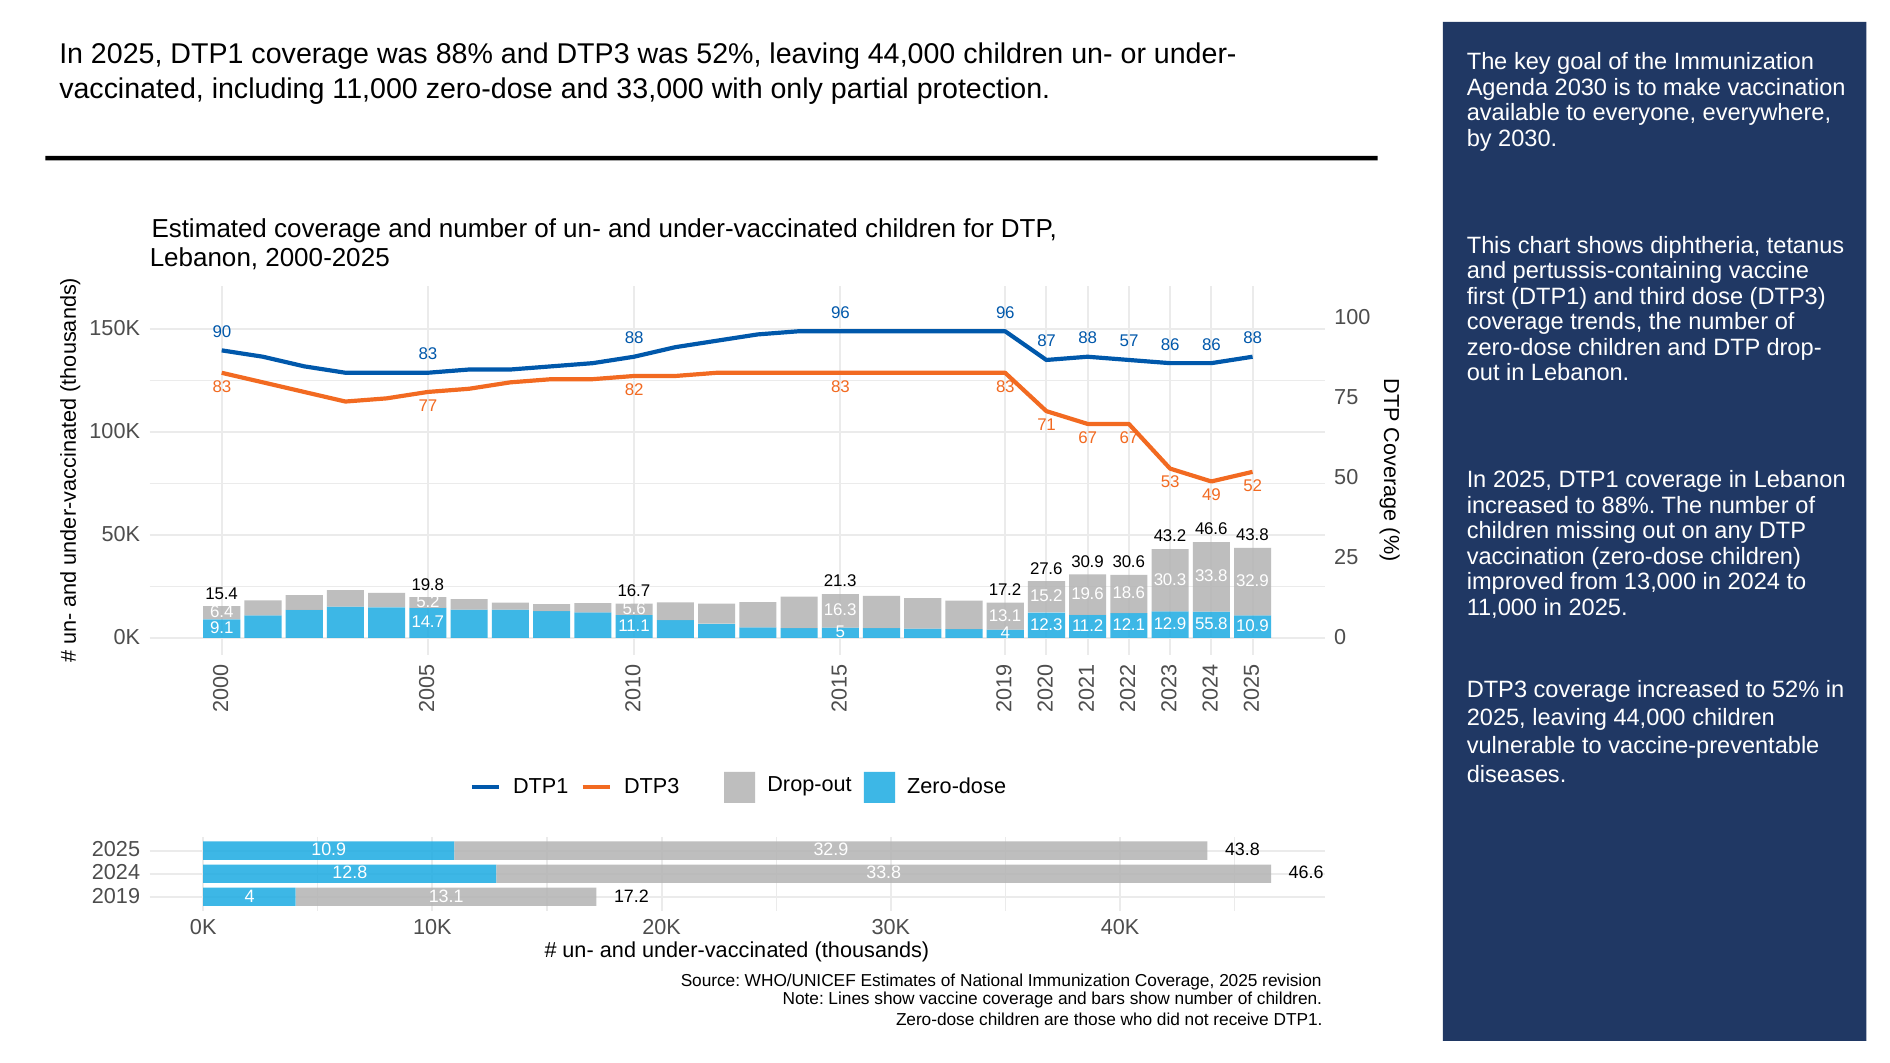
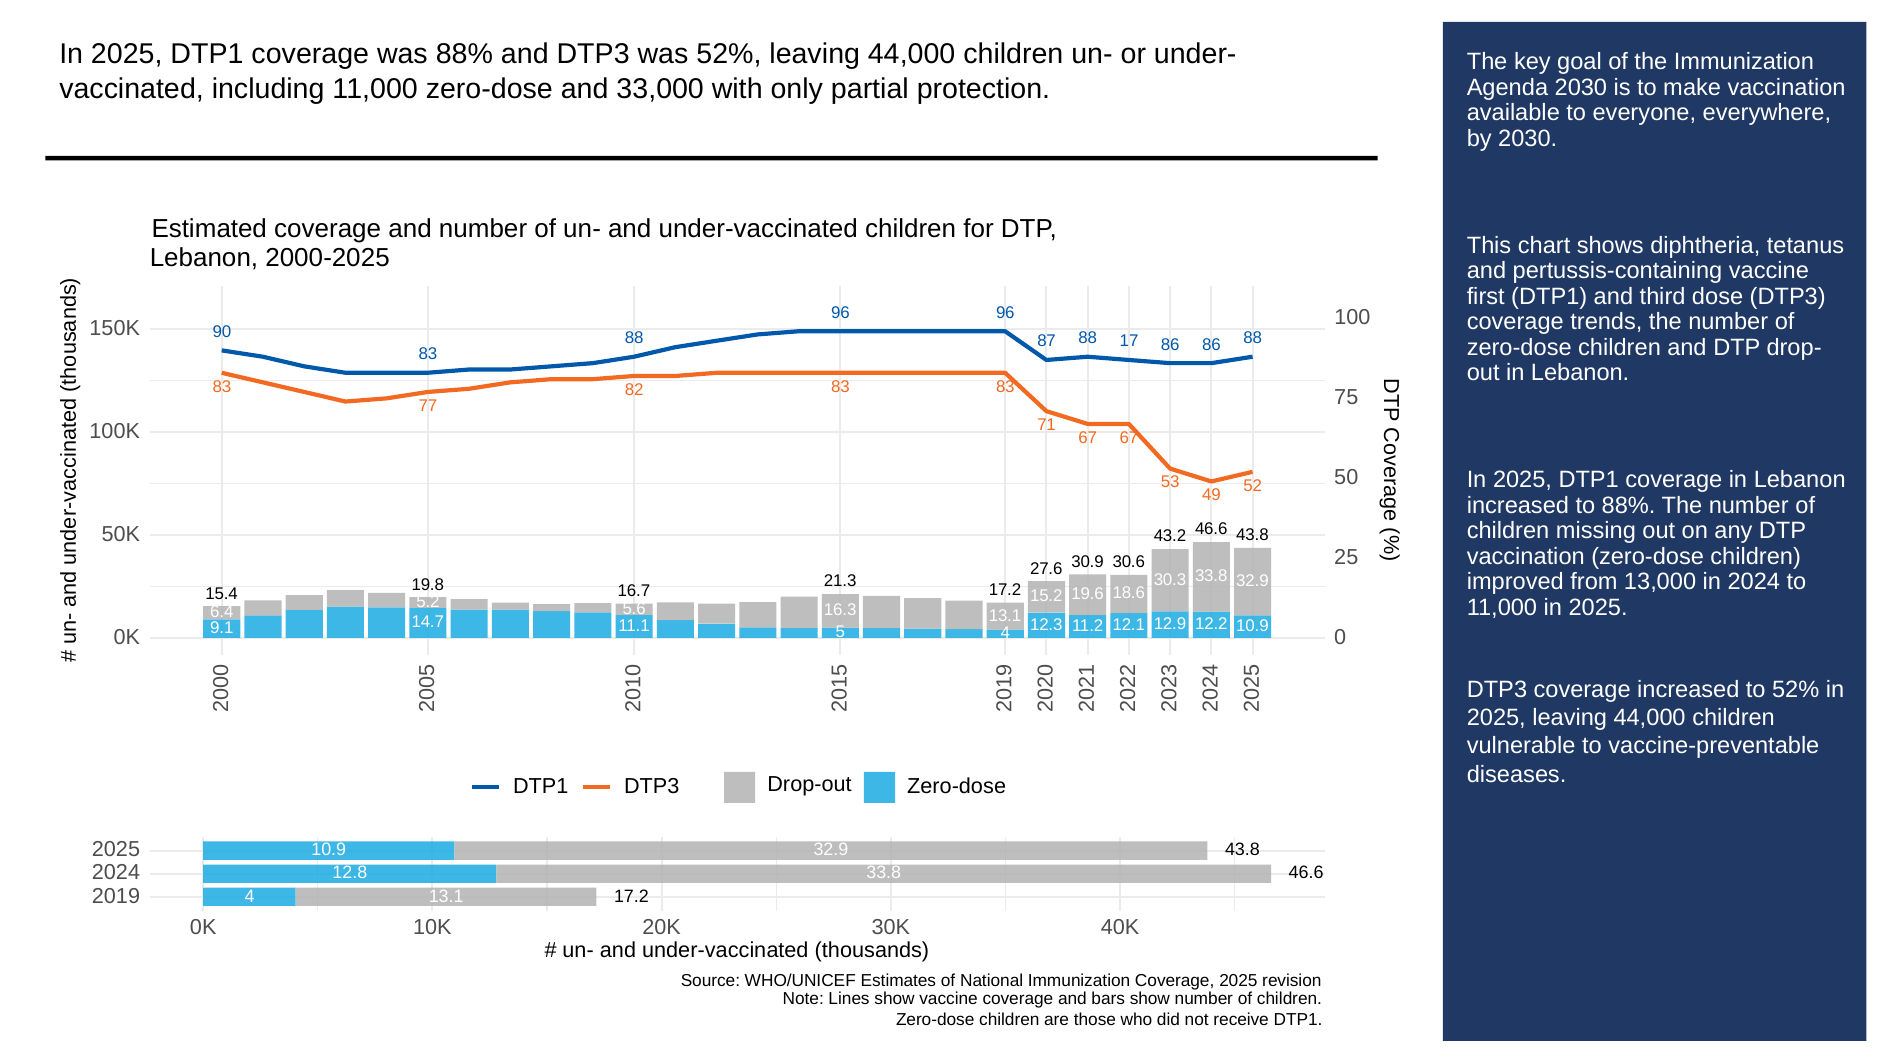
57: 57 -> 17 (1129, 341)
55.8: 55.8 -> 12.2 (1211, 624)
